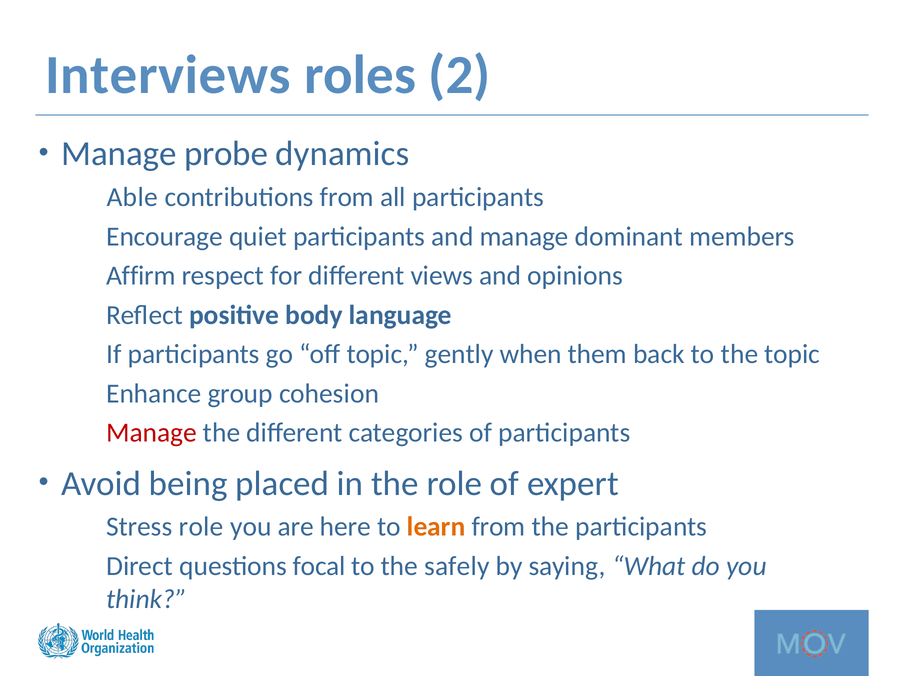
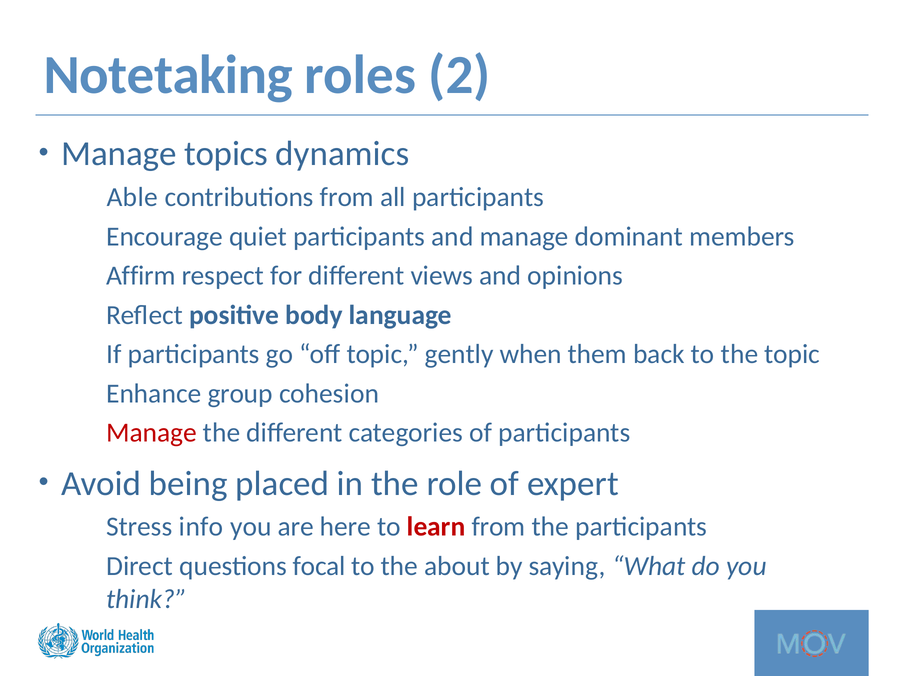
Interviews: Interviews -> Notetaking (168, 75)
probe: probe -> topics (226, 154)
Stress role: role -> info (201, 527)
learn colour: orange -> red (436, 527)
safely: safely -> about (457, 566)
